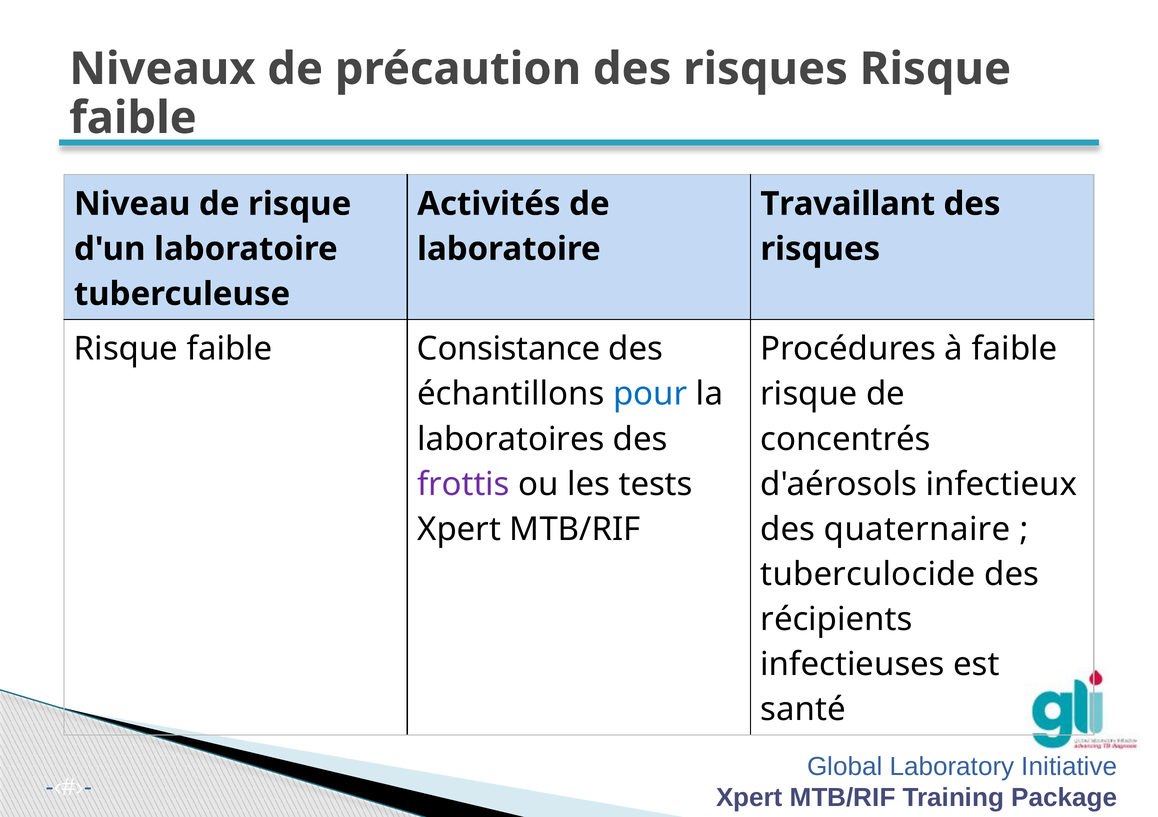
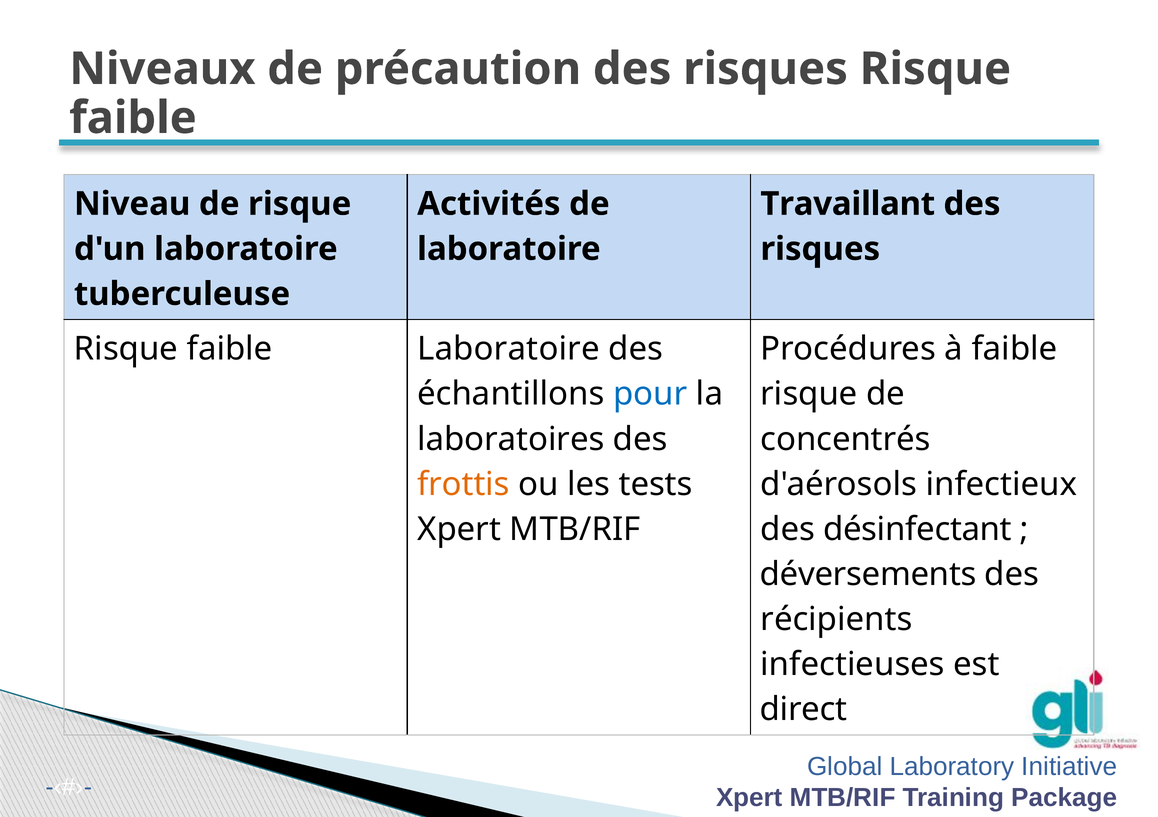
faible Consistance: Consistance -> Laboratoire (508, 349)
frottis colour: purple -> orange (463, 484)
quaternaire: quaternaire -> désinfectant (918, 529)
tuberculocide: tuberculocide -> déversements (868, 575)
santé: santé -> direct (803, 710)
